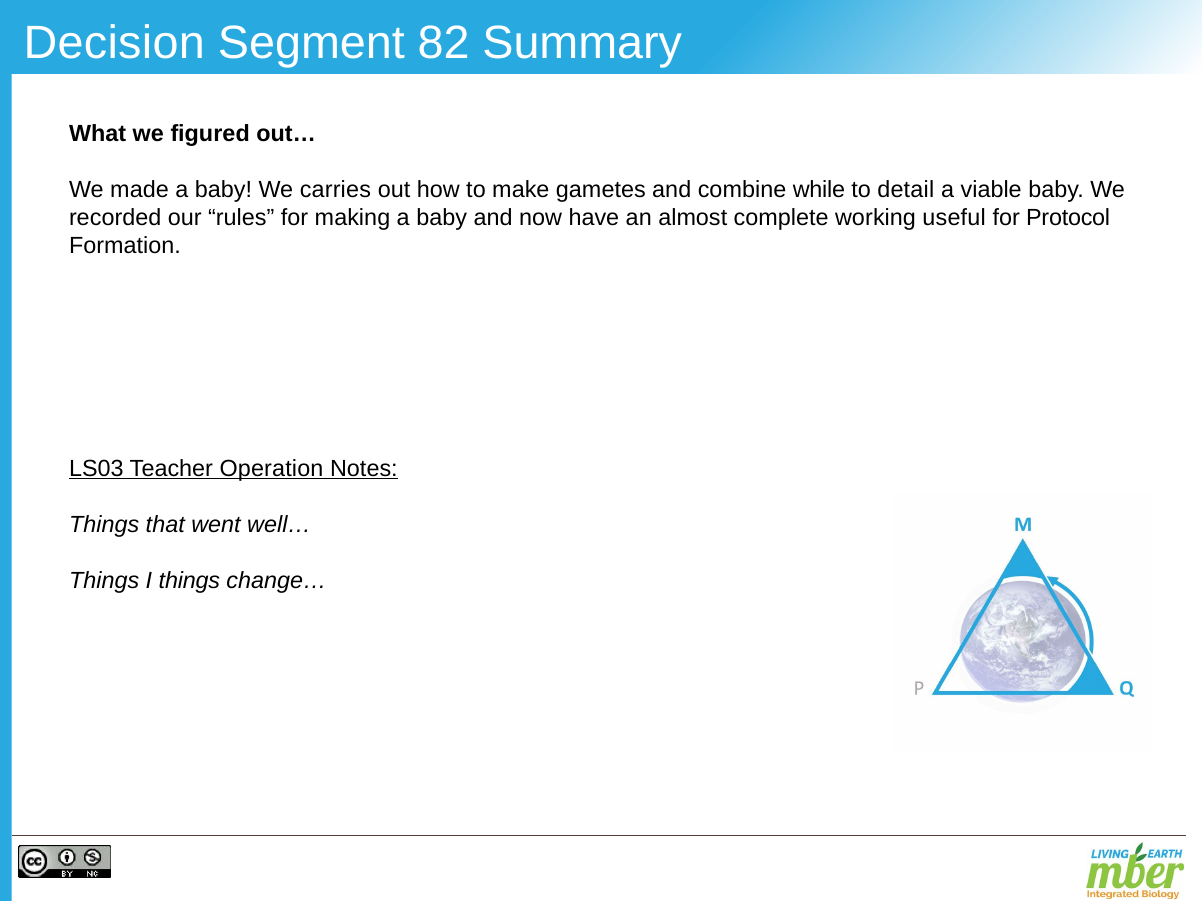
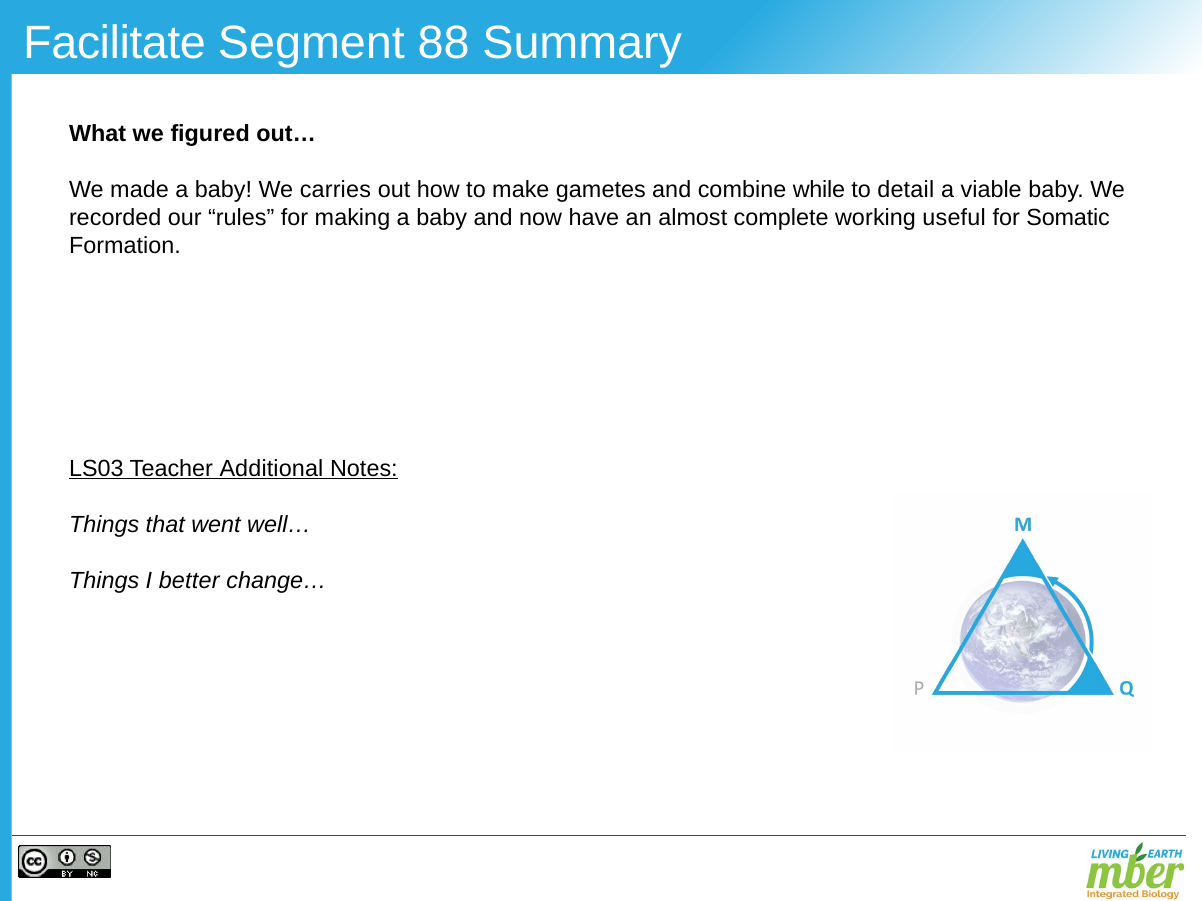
Decision: Decision -> Facilitate (115, 43)
82: 82 -> 88 (444, 43)
Protocol: Protocol -> Somatic (1068, 218)
Operation: Operation -> Additional (271, 469)
I things: things -> better (189, 581)
